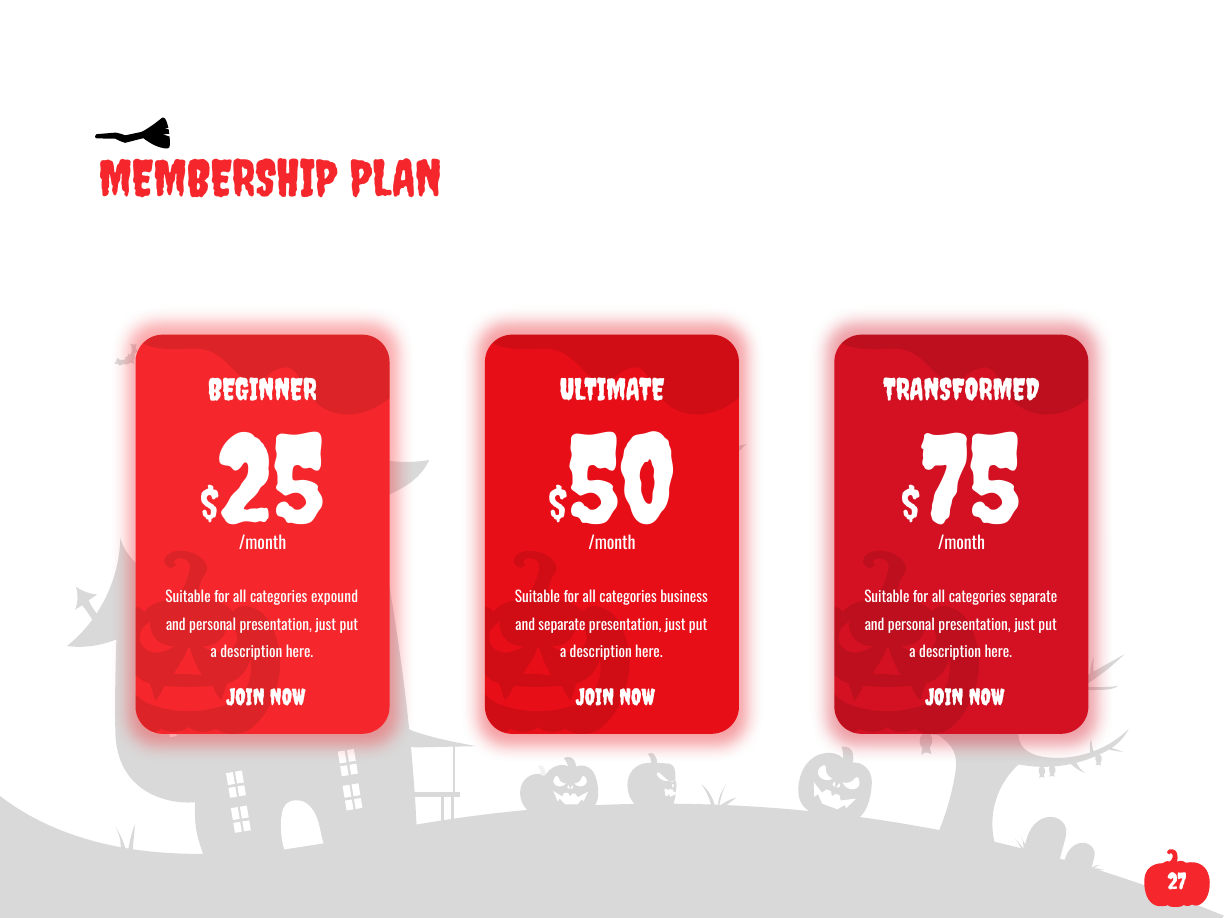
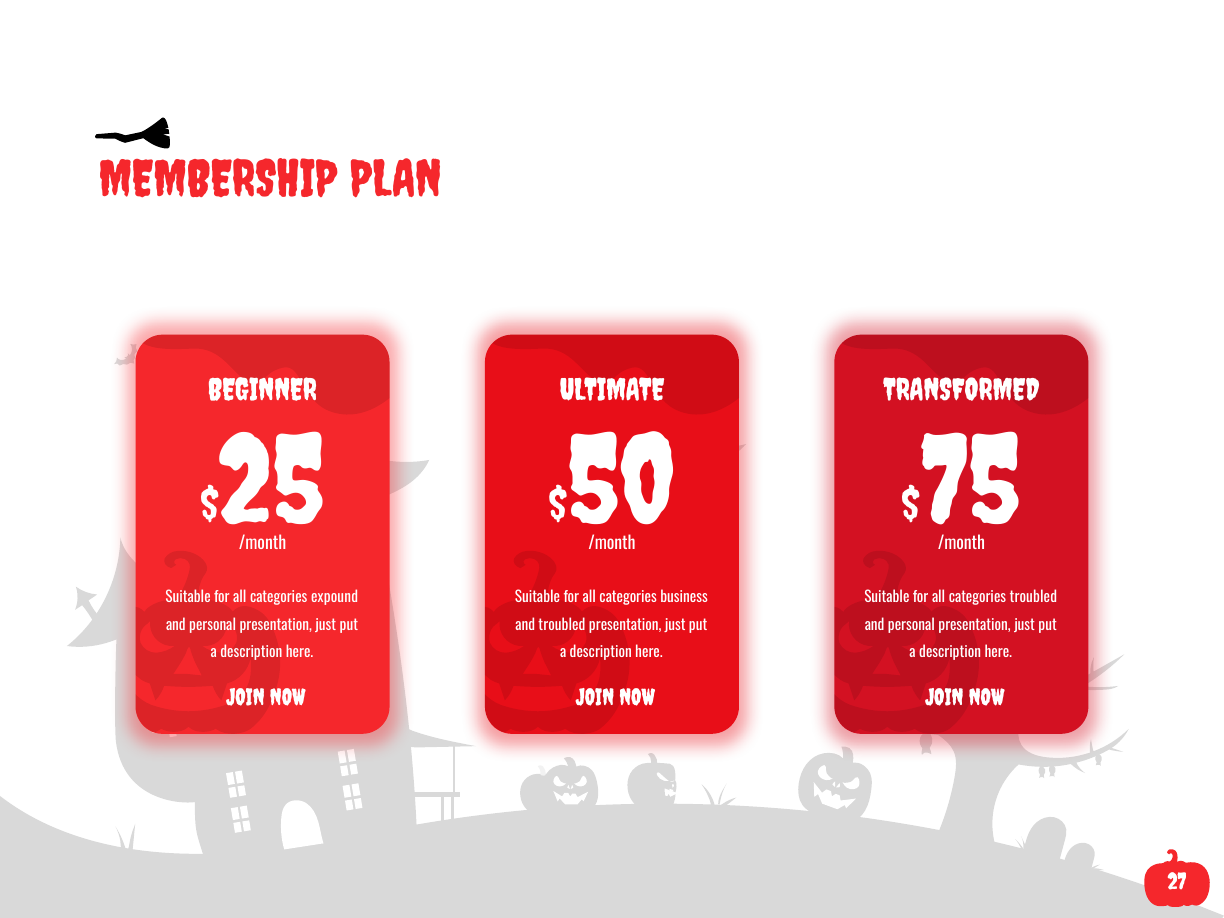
categories separate: separate -> troubled (1033, 597)
and separate: separate -> troubled (562, 625)
